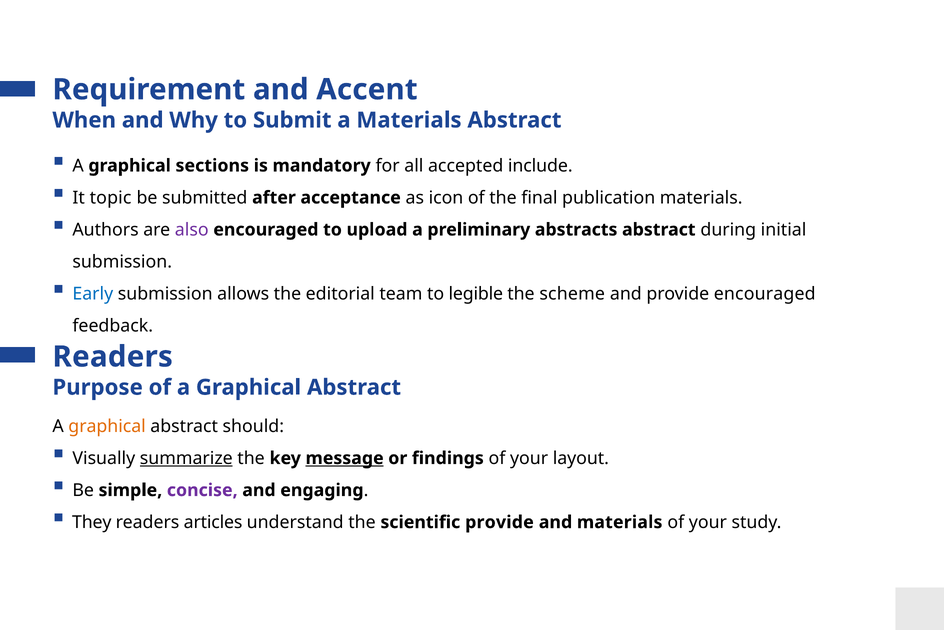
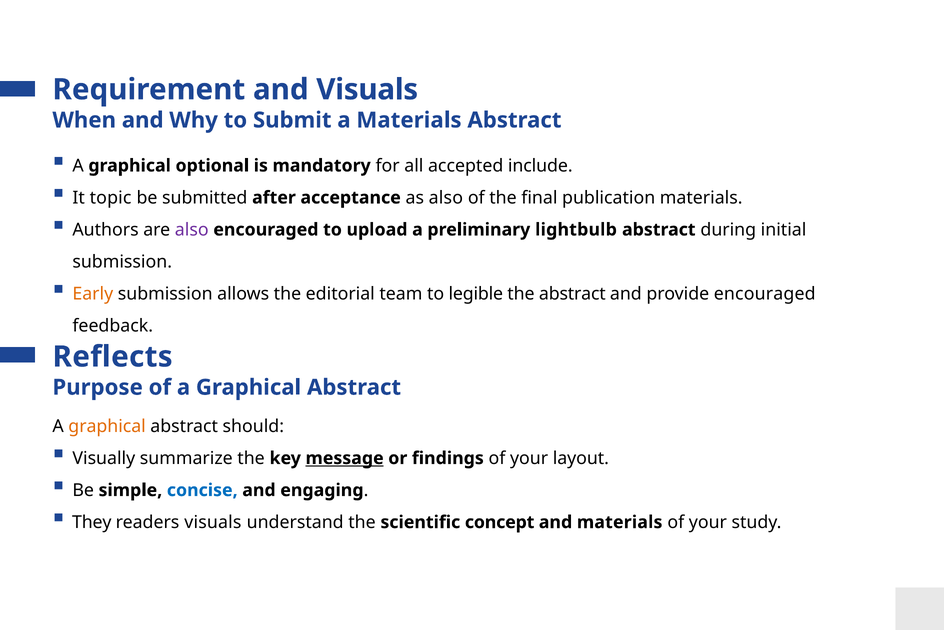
and Accent: Accent -> Visuals (367, 89)
sections: sections -> optional (212, 165)
as icon: icon -> also (446, 197)
abstracts: abstracts -> lightbulb (576, 229)
Early colour: blue -> orange (93, 293)
the scheme: scheme -> abstract (572, 293)
Readers: Readers -> Reflects (113, 356)
summarize underline: present -> none (186, 458)
concise colour: purple -> blue (202, 490)
readers articles: articles -> visuals (213, 522)
scientific provide: provide -> concept (500, 522)
